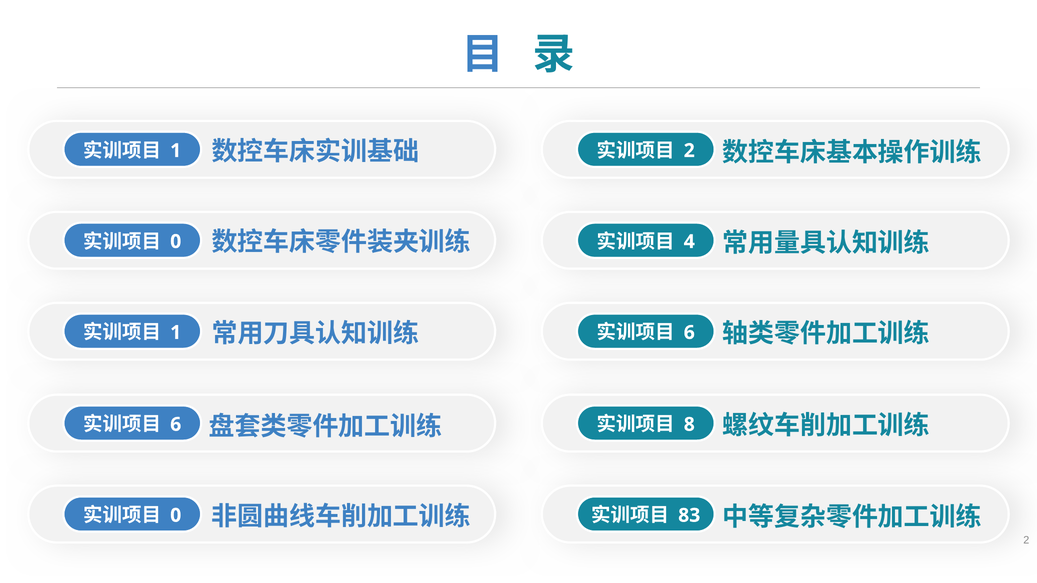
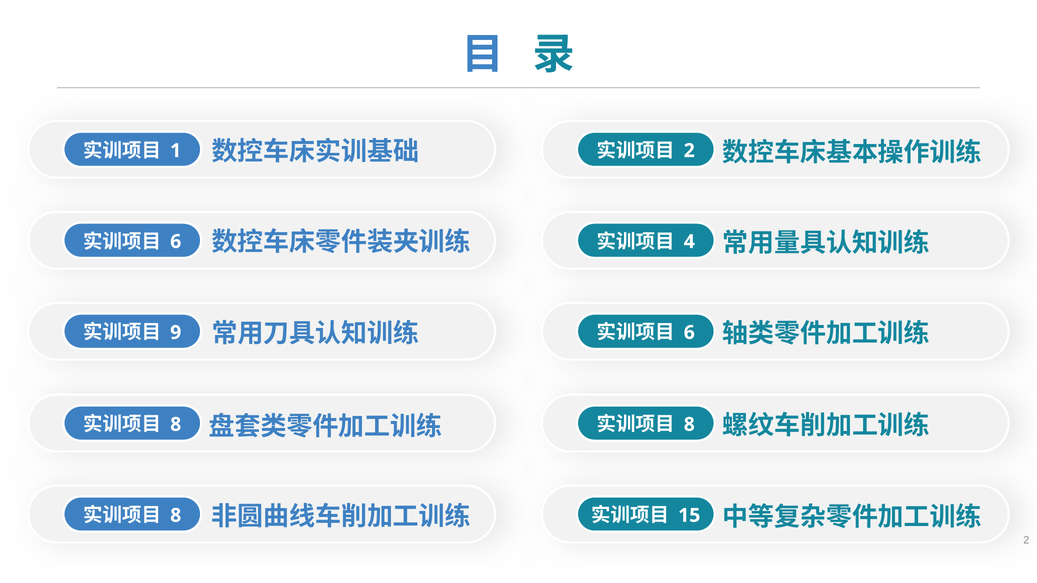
0: 0 -> 6 (176, 242)
1: 1 -> 9 (176, 333)
6: 6 -> 8 (176, 425)
0: 0 -> 8 (176, 516)
83: 83 -> 15 (689, 516)
